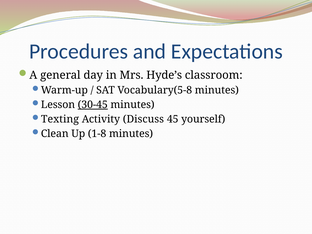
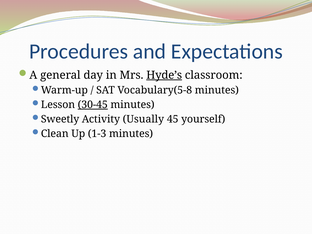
Hyde’s underline: none -> present (164, 75)
Texting: Texting -> Sweetly (60, 119)
Discuss: Discuss -> Usually (143, 119)
1-8: 1-8 -> 1-3 (97, 134)
